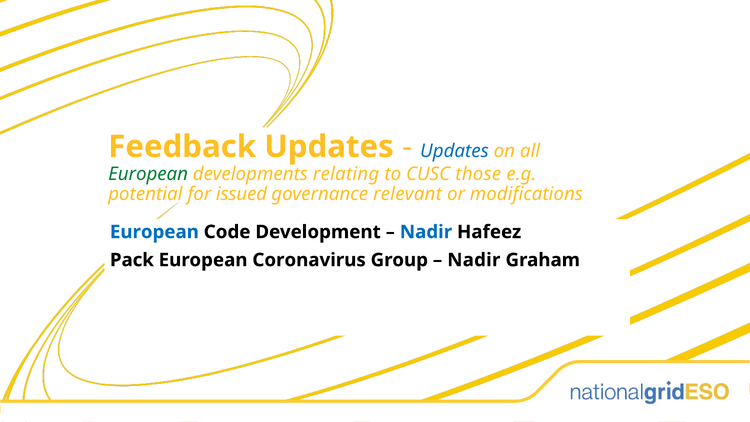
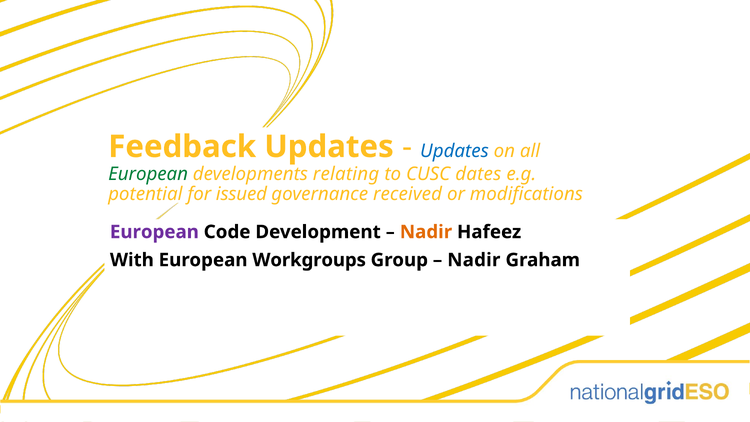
those: those -> dates (478, 174)
relevant: relevant -> received (408, 194)
European colour: blue -> purple (154, 232)
Nadir colour: blue -> orange (426, 232)
Pack: Pack -> With (132, 260)
Coronavirus: Coronavirus -> Workgroups (309, 260)
